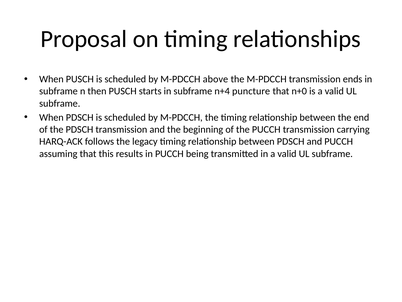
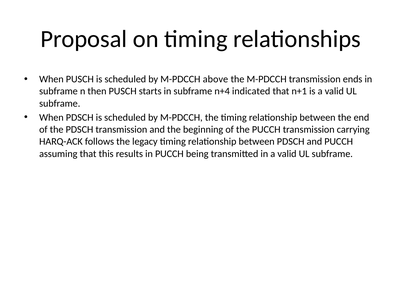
puncture: puncture -> indicated (251, 91)
n+0: n+0 -> n+1 (299, 91)
